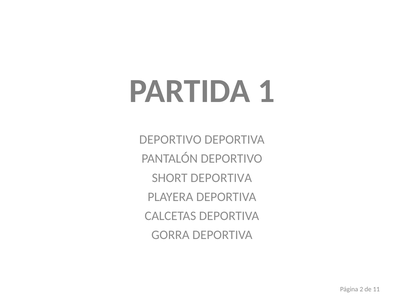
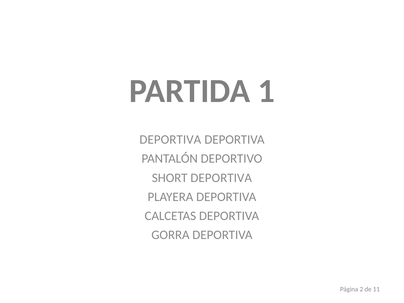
DEPORTIVO: DEPORTIVO -> DEPORTIVA (170, 140)
